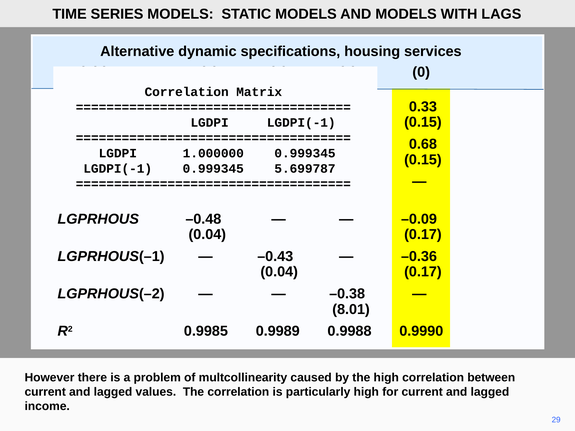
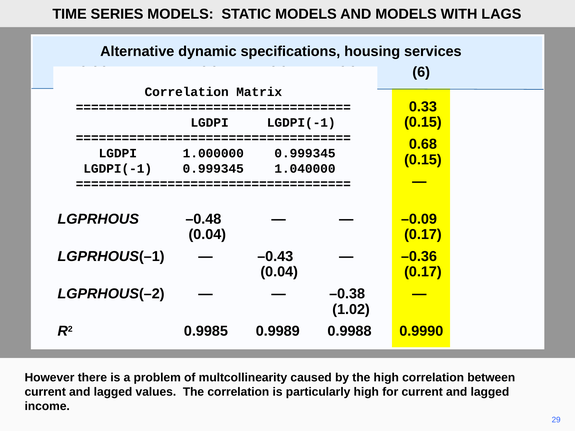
0: 0 -> 6 (421, 72)
5.699787: 5.699787 -> 1.040000 (305, 169)
8.01: 8.01 -> 1.02 (351, 310)
